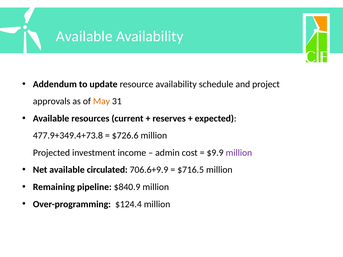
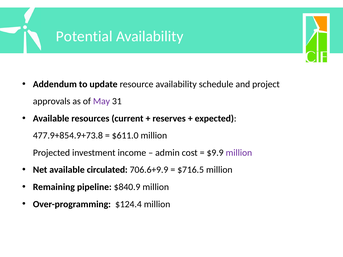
Available: Available -> Potential (84, 36)
May colour: orange -> purple (101, 101)
477.9+349.4+73.8: 477.9+349.4+73.8 -> 477.9+854.9+73.8 (68, 136)
$726.6: $726.6 -> $611.0 (125, 136)
